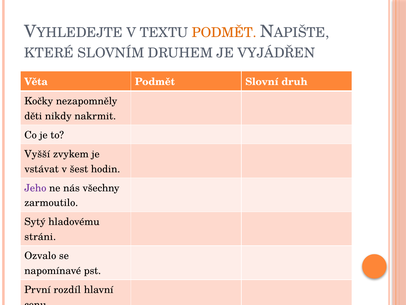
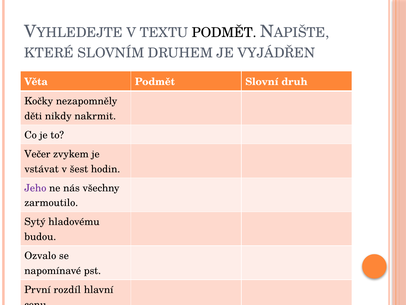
PODMĚT colour: orange -> black (224, 33)
Vyšší: Vyšší -> Večer (37, 154)
stráni: stráni -> budou (40, 236)
